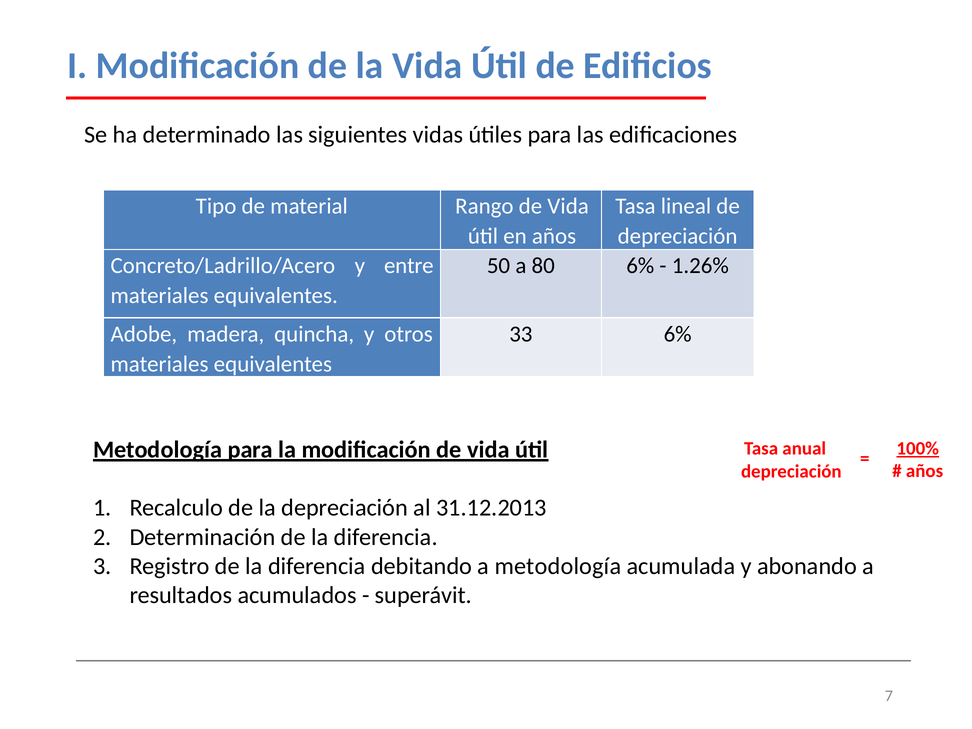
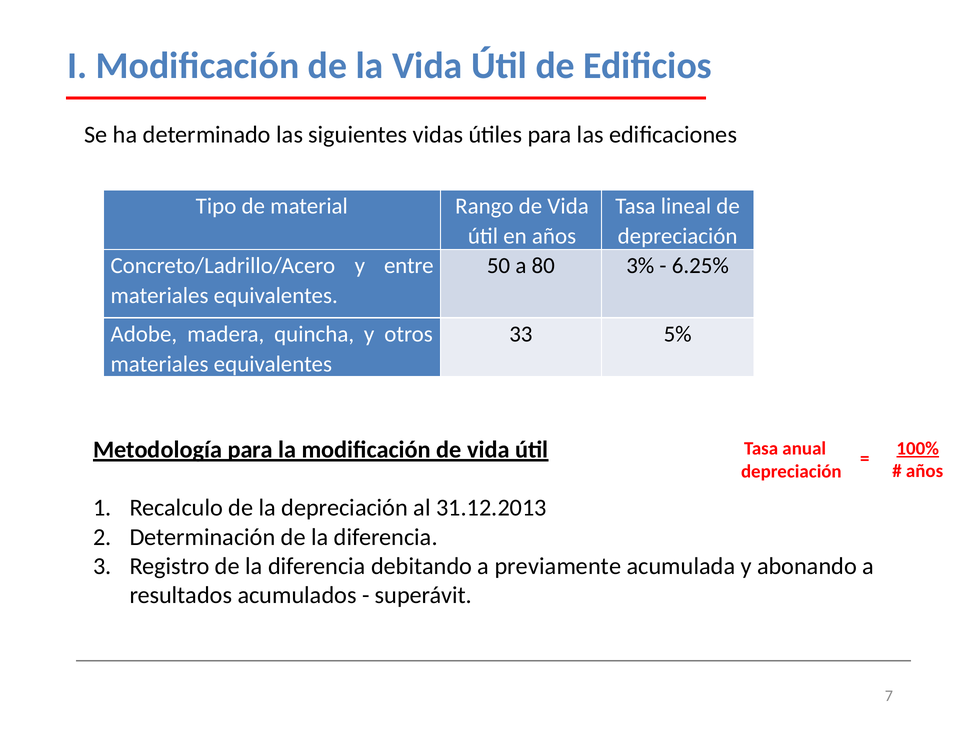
80 6%: 6% -> 3% (640, 266)
1.26%: 1.26% -> 6.25% (700, 266)
33 6%: 6% -> 5% (678, 334)
a metodología: metodología -> previamente (558, 566)
